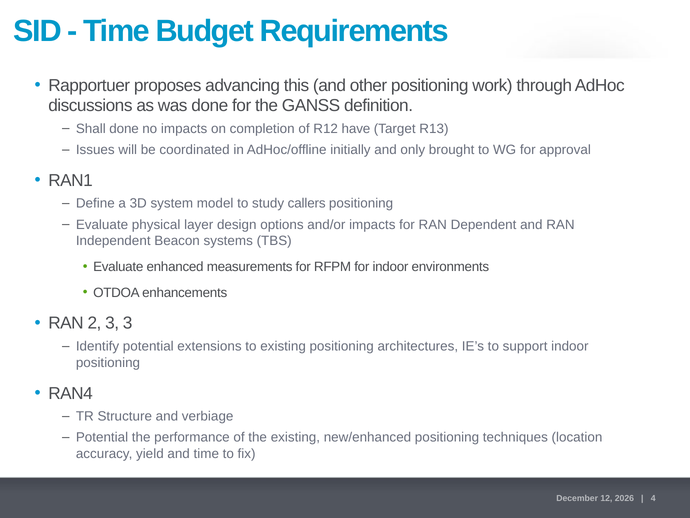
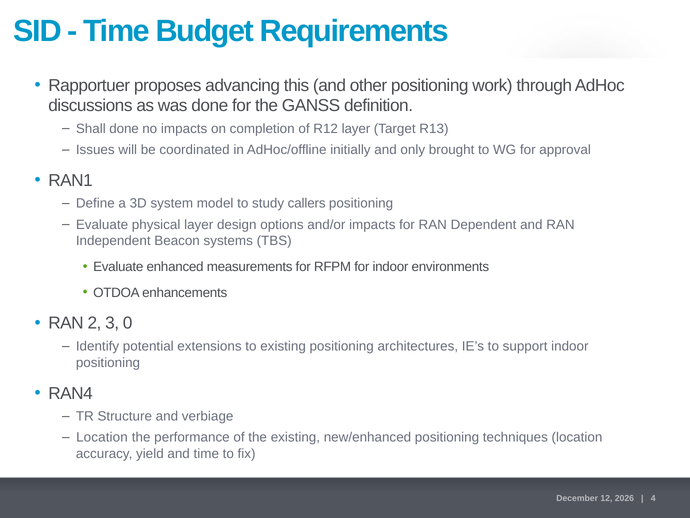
R12 have: have -> layer (356, 129)
3 3: 3 -> 0 (128, 323)
Potential: Potential -> Location (102, 437)
